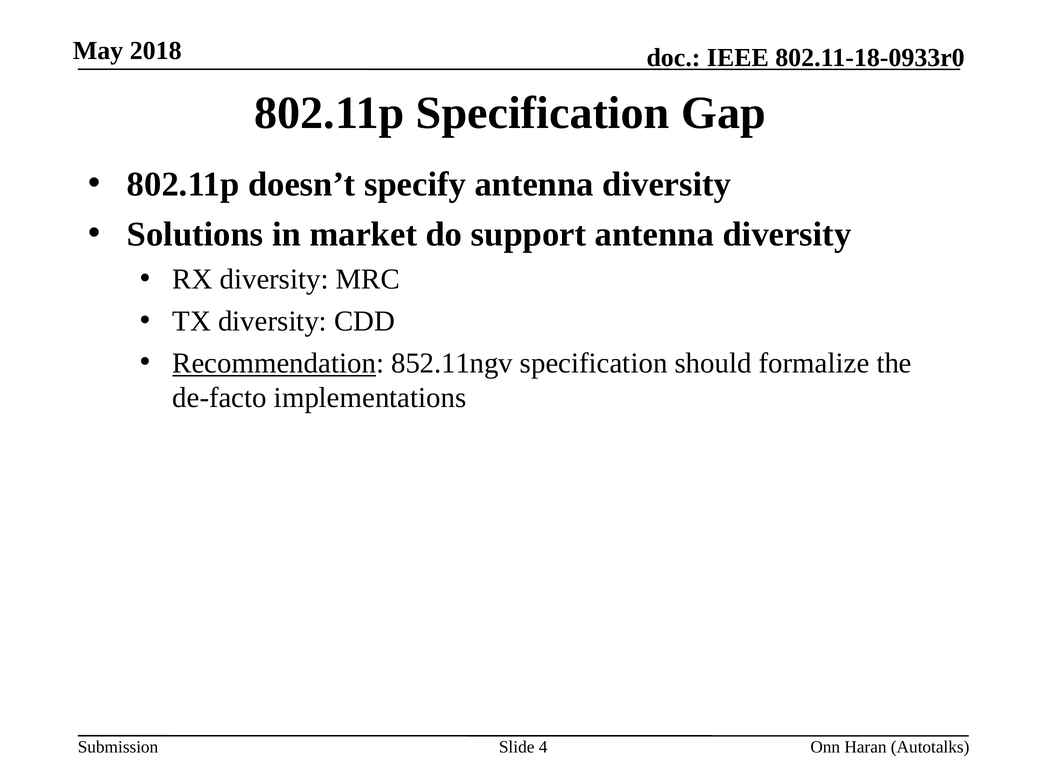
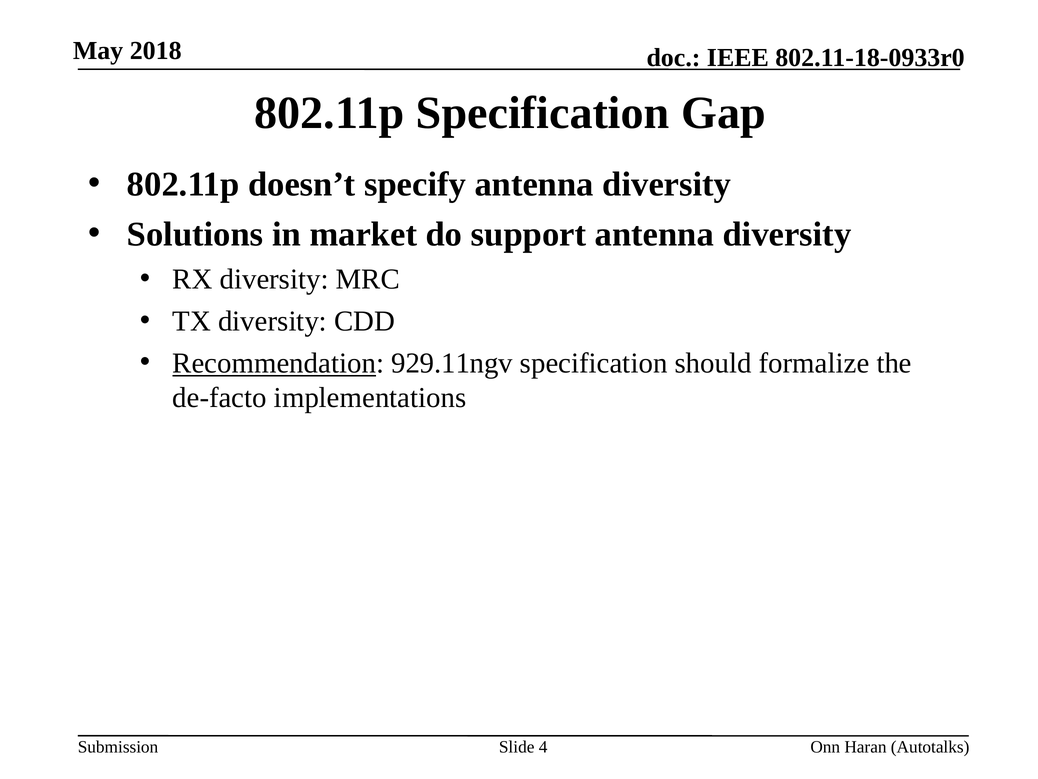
852.11ngv: 852.11ngv -> 929.11ngv (452, 363)
